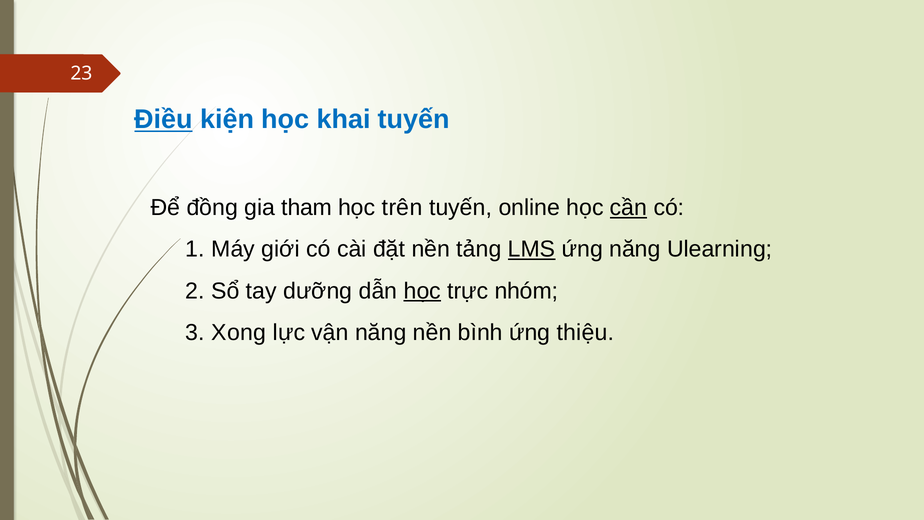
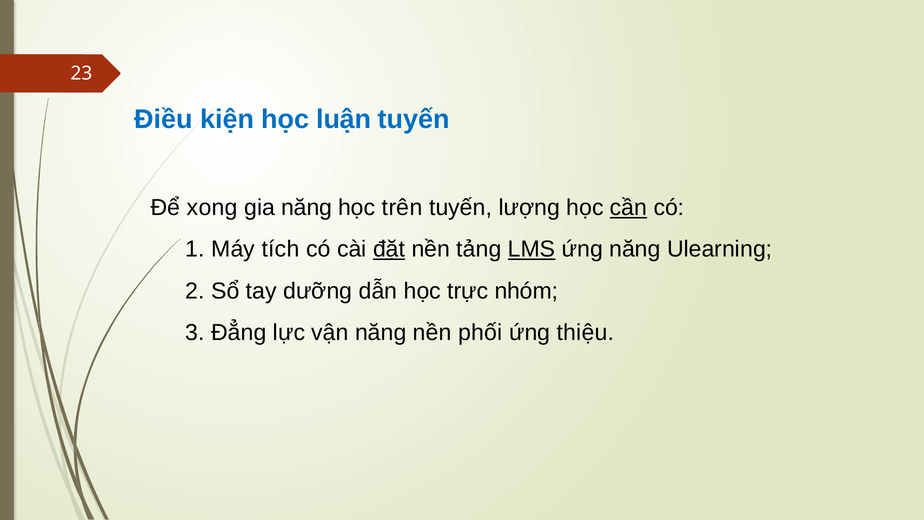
Điều underline: present -> none (164, 120)
khai: khai -> luận (344, 120)
đồng: đồng -> xong (212, 208)
gia tham: tham -> năng (307, 208)
online: online -> lượng (529, 208)
giới: giới -> tích (280, 249)
đặt underline: none -> present (389, 249)
học underline: present -> none (422, 291)
Xong: Xong -> Đẳng (239, 332)
bình: bình -> phối (480, 332)
